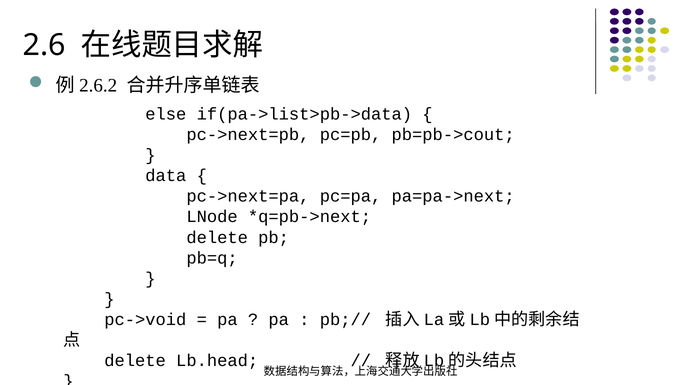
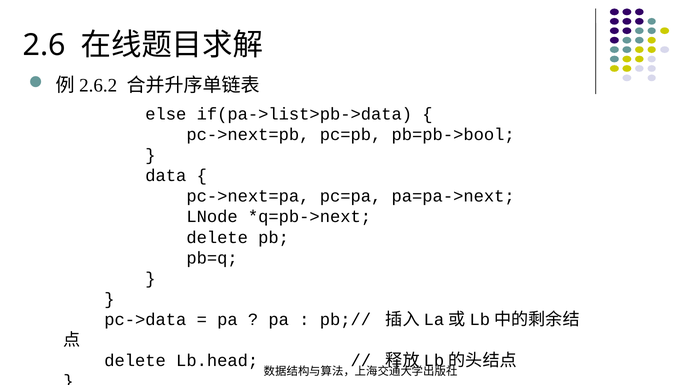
pb=pb->cout: pb=pb->cout -> pb=pb->bool (453, 135)
pc->void: pc->void -> pc->data (145, 319)
